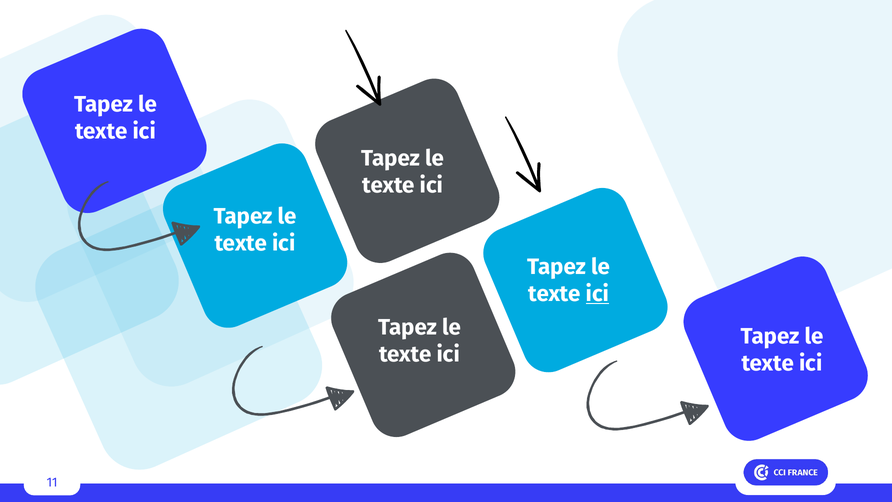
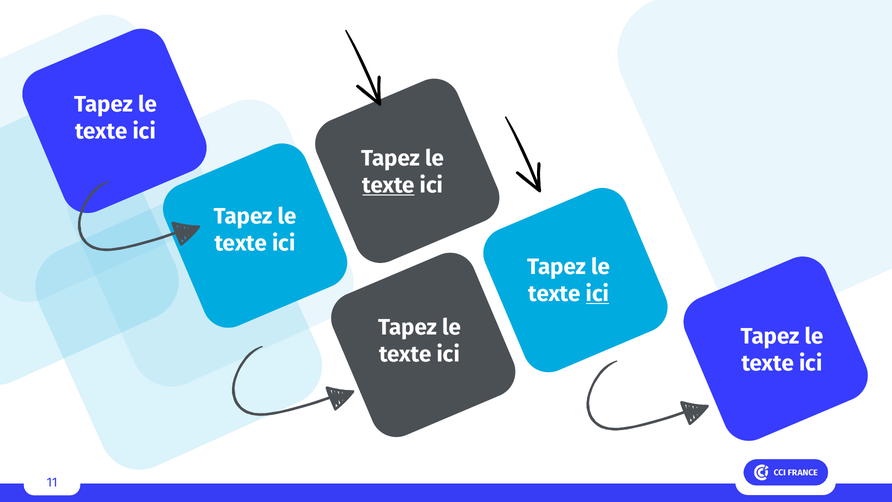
texte underline: none -> present (389, 185)
